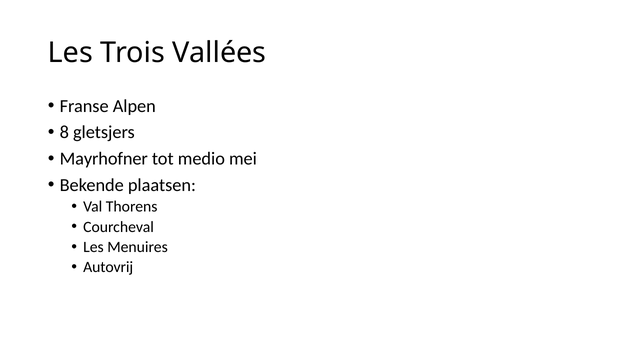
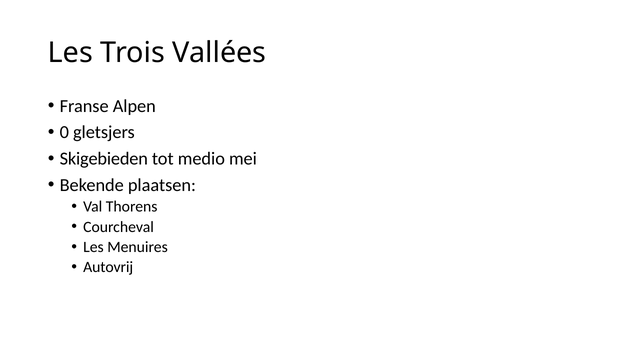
8: 8 -> 0 (64, 133)
Mayrhofner: Mayrhofner -> Skigebieden (104, 159)
